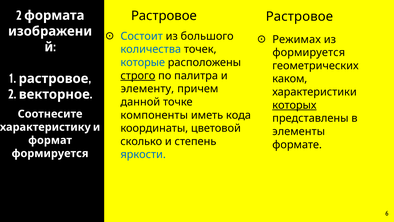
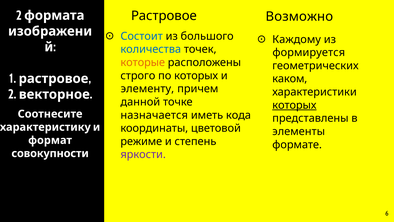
Растровое Растровое: Растровое -> Возможно (299, 17)
Режимах: Режимах -> Каждому (297, 39)
которые colour: blue -> orange (143, 62)
строго underline: present -> none (138, 76)
по палитра: палитра -> которых (196, 76)
компоненты: компоненты -> назначается (154, 115)
сколько: сколько -> режиме (141, 141)
яркости colour: blue -> purple (143, 154)
формируется: формируется -> совокупности (50, 153)
